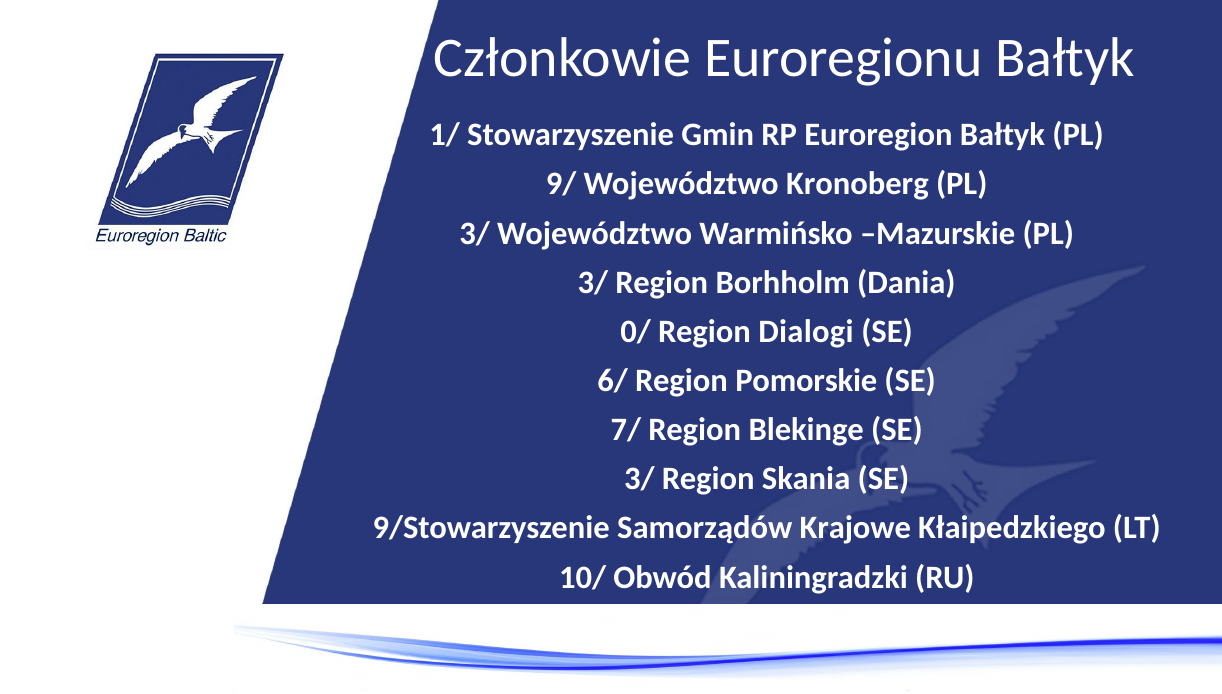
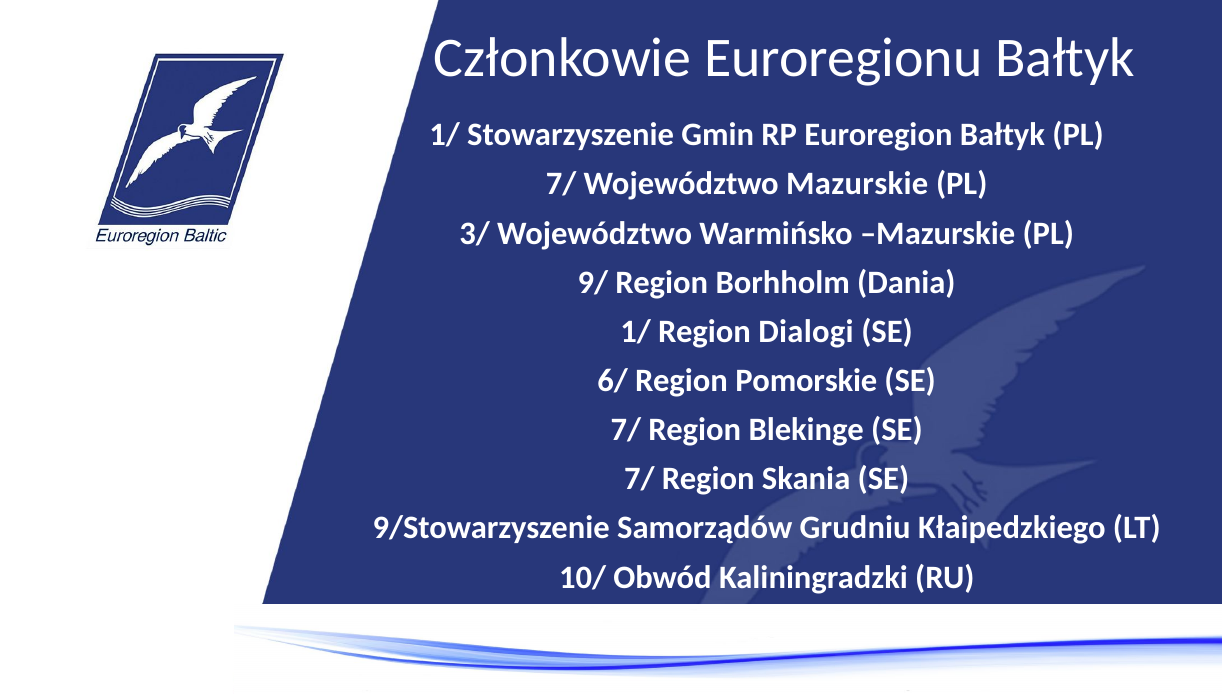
9/: 9/ -> 7/ (561, 184)
Województwo Kronoberg: Kronoberg -> Mazurskie (857, 184)
3/: 3/ -> 9/ (593, 282)
0/: 0/ -> 1/ (636, 331)
3/: 3/ -> 7/ (639, 479)
Krajowe: Krajowe -> Grudniu (855, 528)
